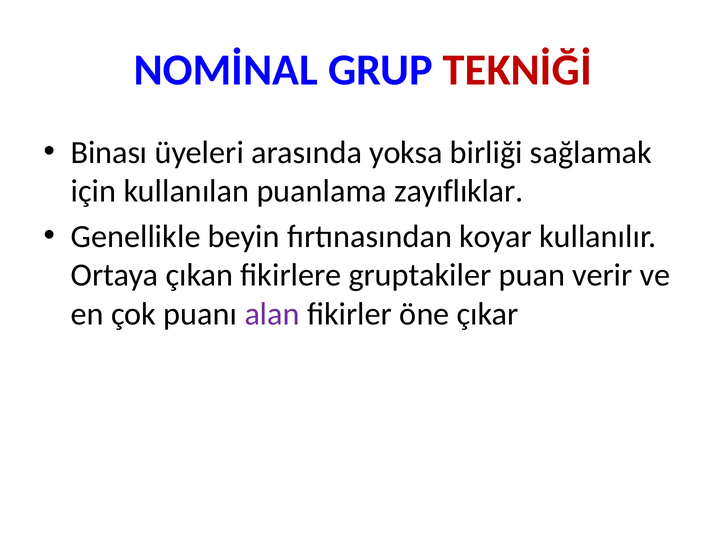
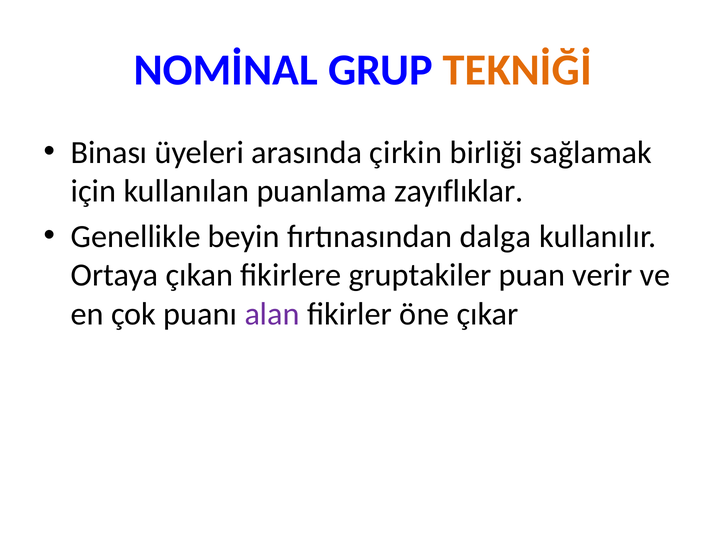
TEKNİĞİ colour: red -> orange (517, 70)
yoksa: yoksa -> çirkin (406, 152)
koyar: koyar -> dalga (496, 236)
